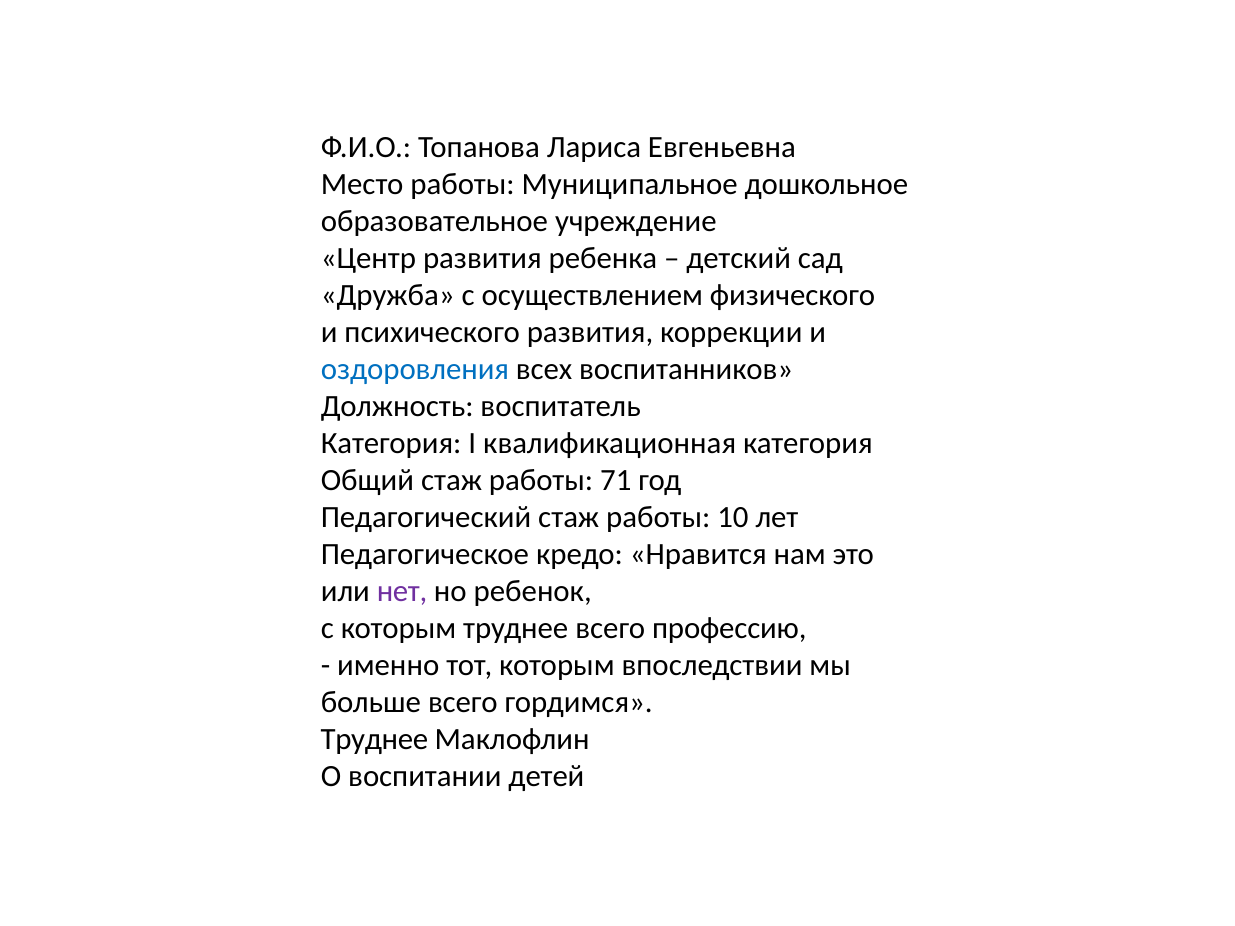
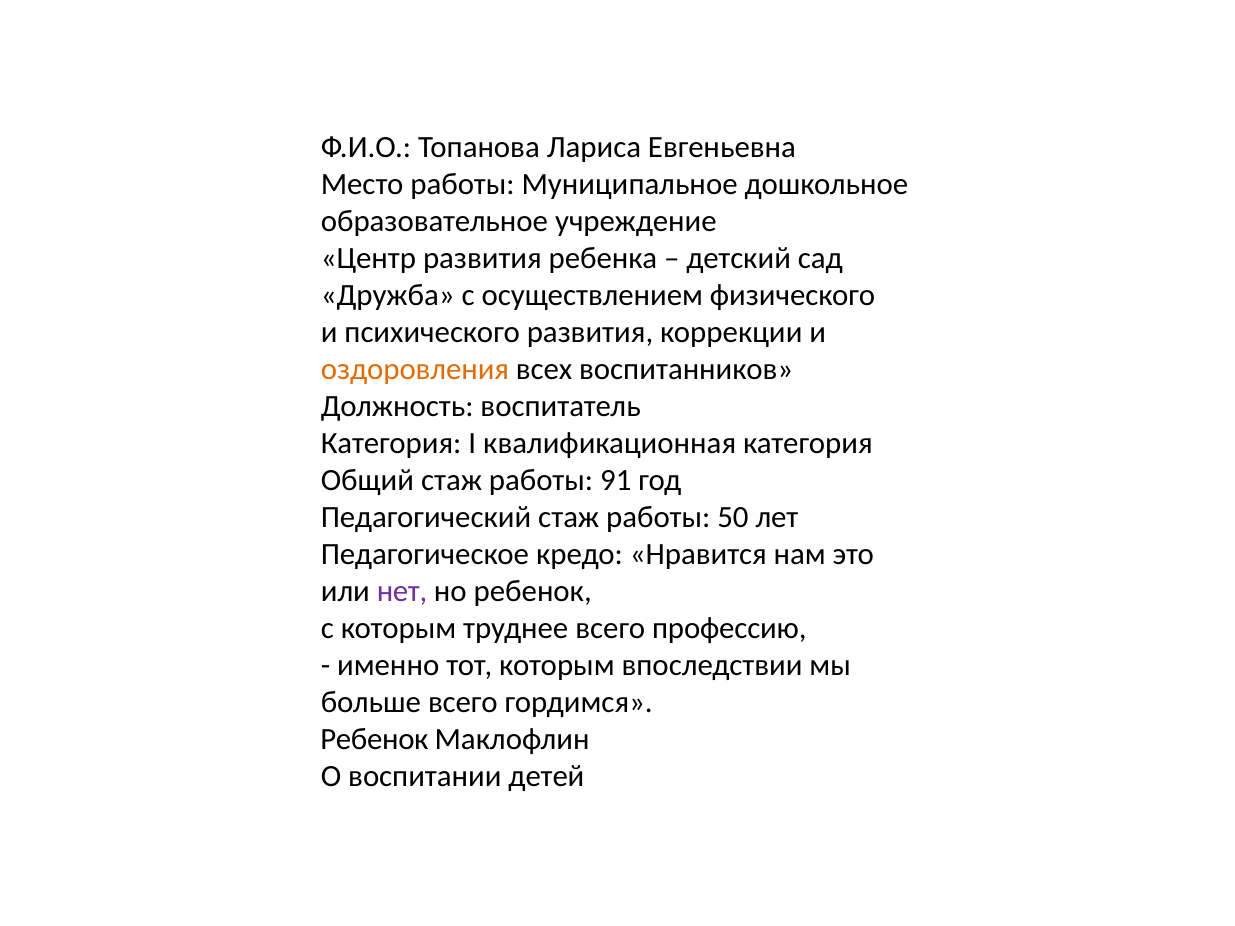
оздоровления colour: blue -> orange (415, 369)
71: 71 -> 91 (616, 480)
10: 10 -> 50 (733, 517)
Труднее: Труднее -> Ребенок (374, 740)
